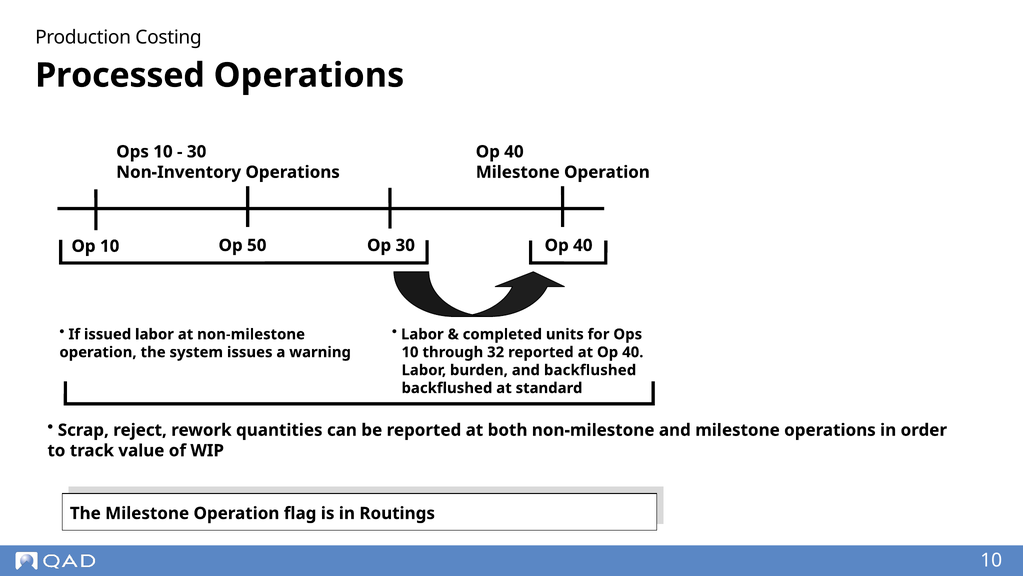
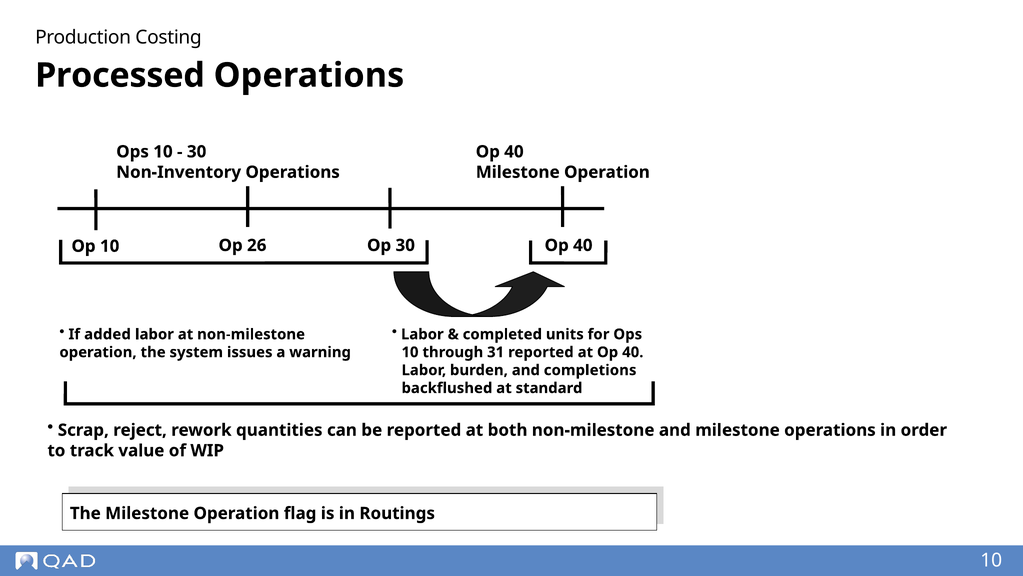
50: 50 -> 26 (257, 245)
issued: issued -> added (107, 334)
32: 32 -> 31 (496, 352)
and backflushed: backflushed -> completions (590, 370)
